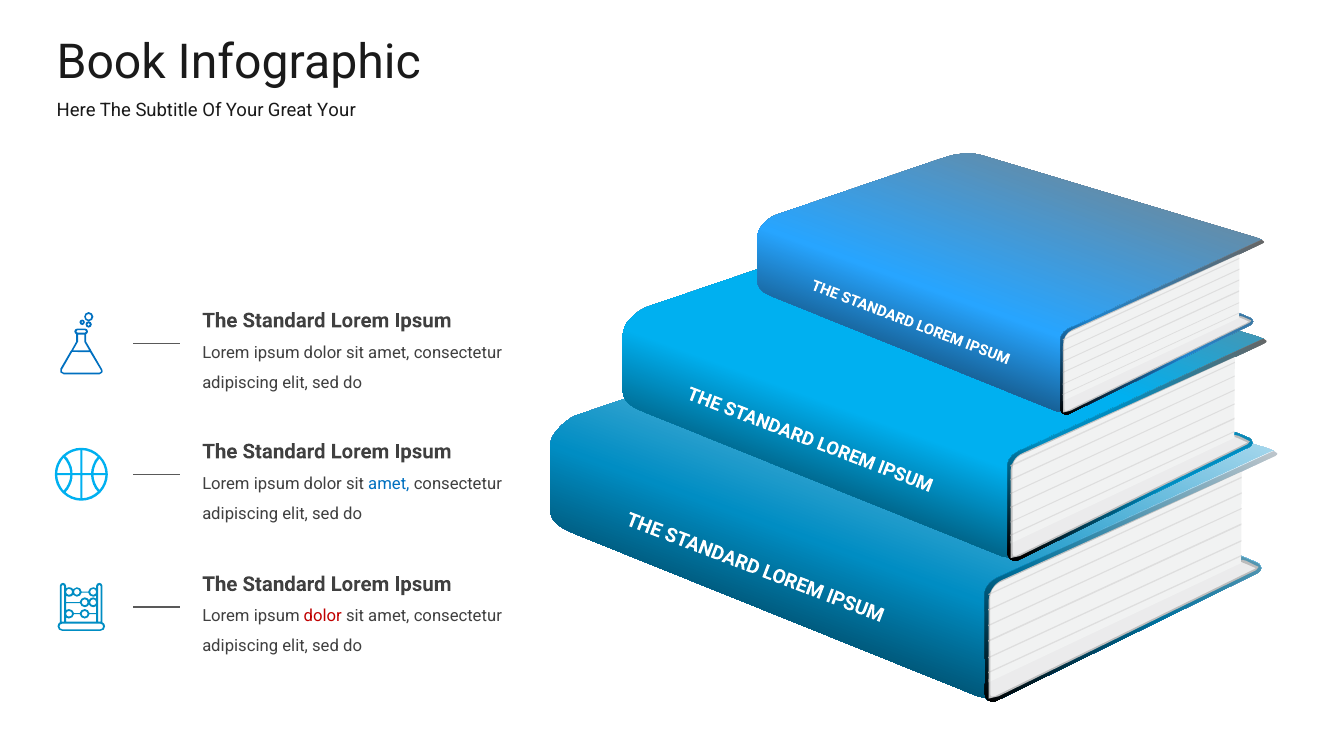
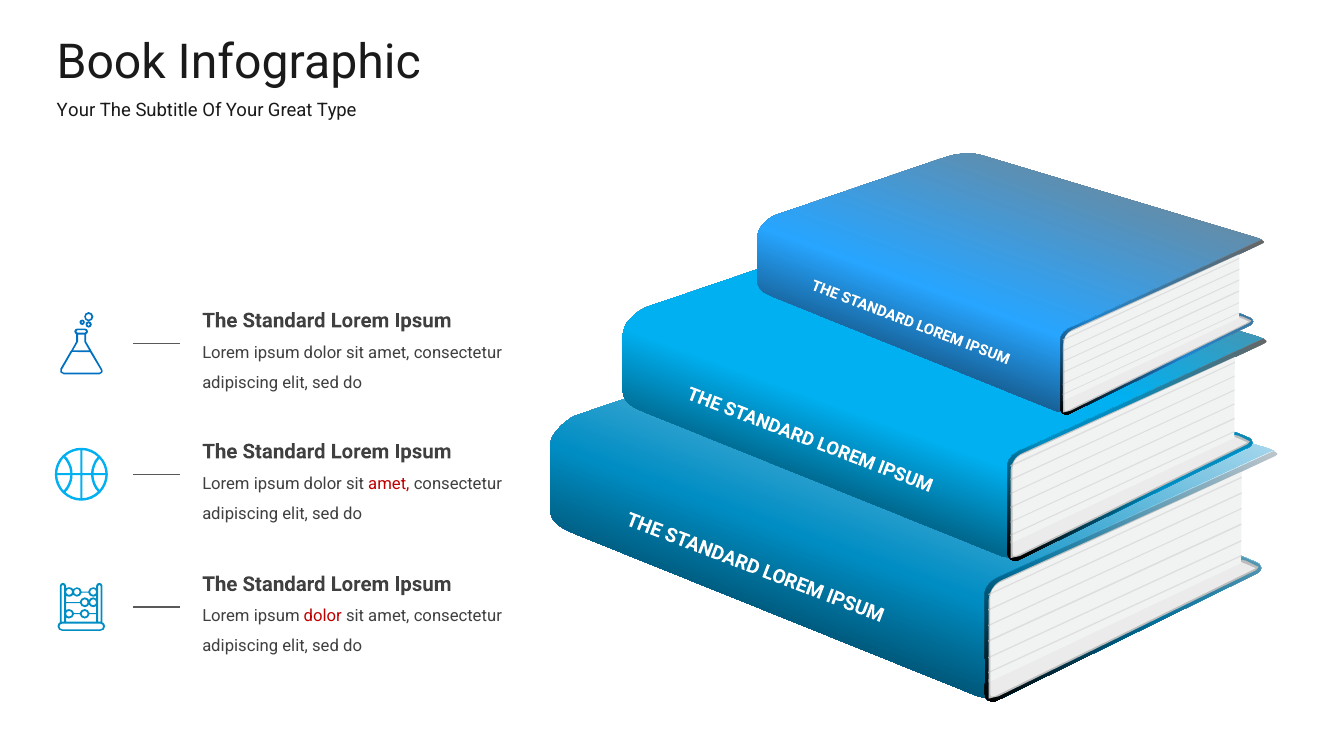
Here: Here -> Your (76, 111)
Great Your: Your -> Type (337, 111)
amet colour: blue -> red (389, 484)
